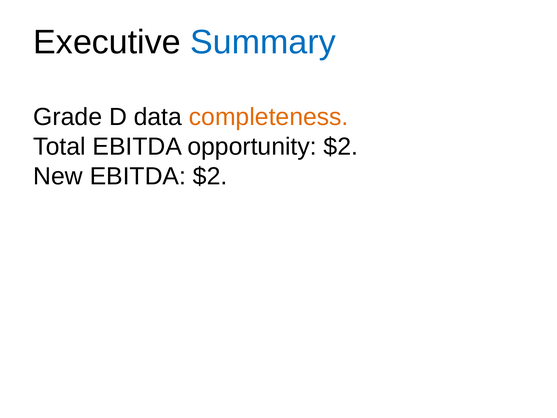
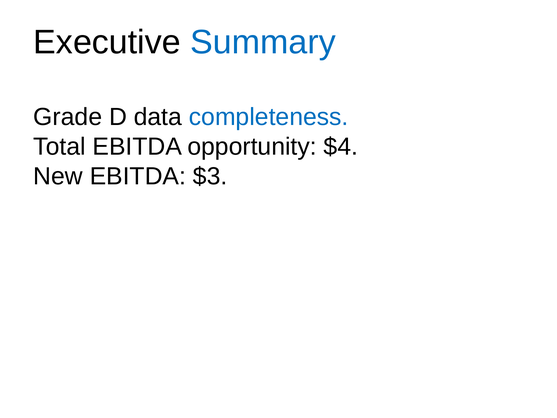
completeness colour: orange -> blue (269, 117)
opportunity $2: $2 -> $4 (341, 147)
EBITDA $2: $2 -> $3 (210, 176)
